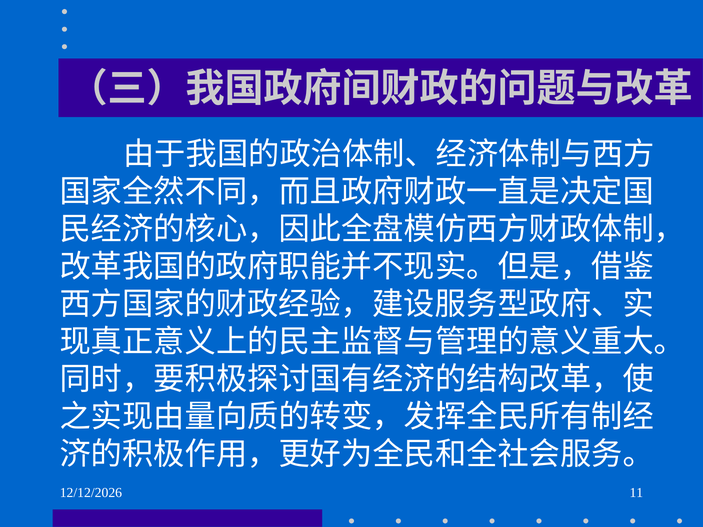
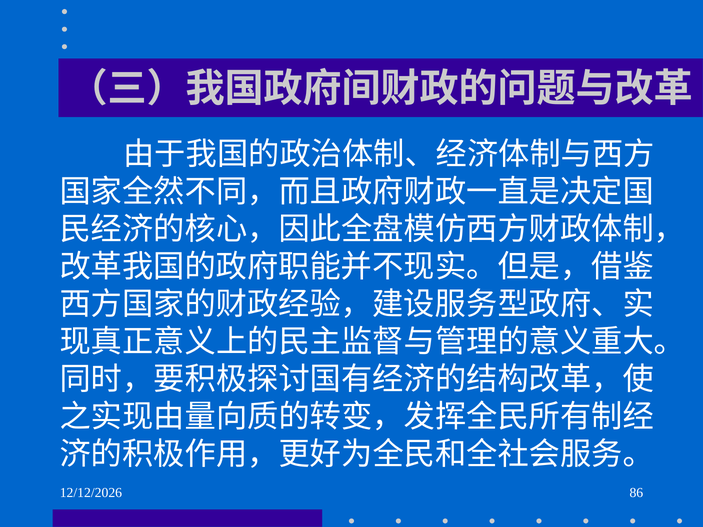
11: 11 -> 86 (636, 493)
